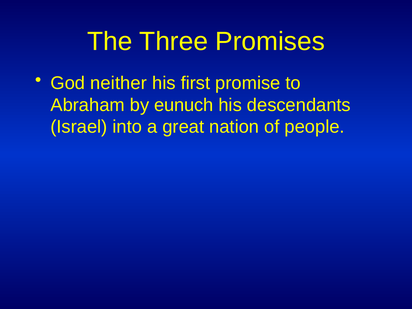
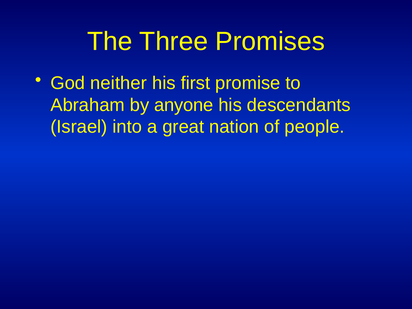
eunuch: eunuch -> anyone (184, 105)
